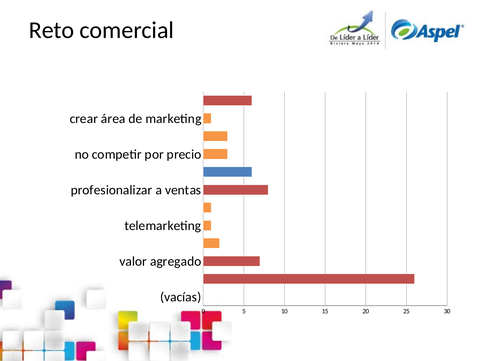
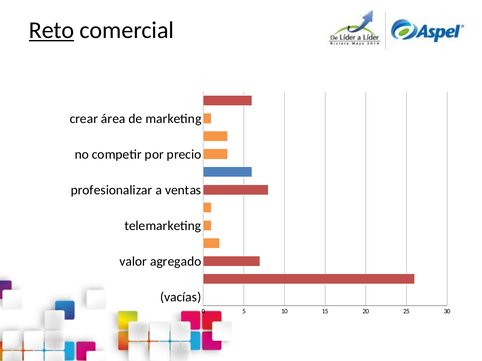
Reto underline: none -> present (52, 30)
